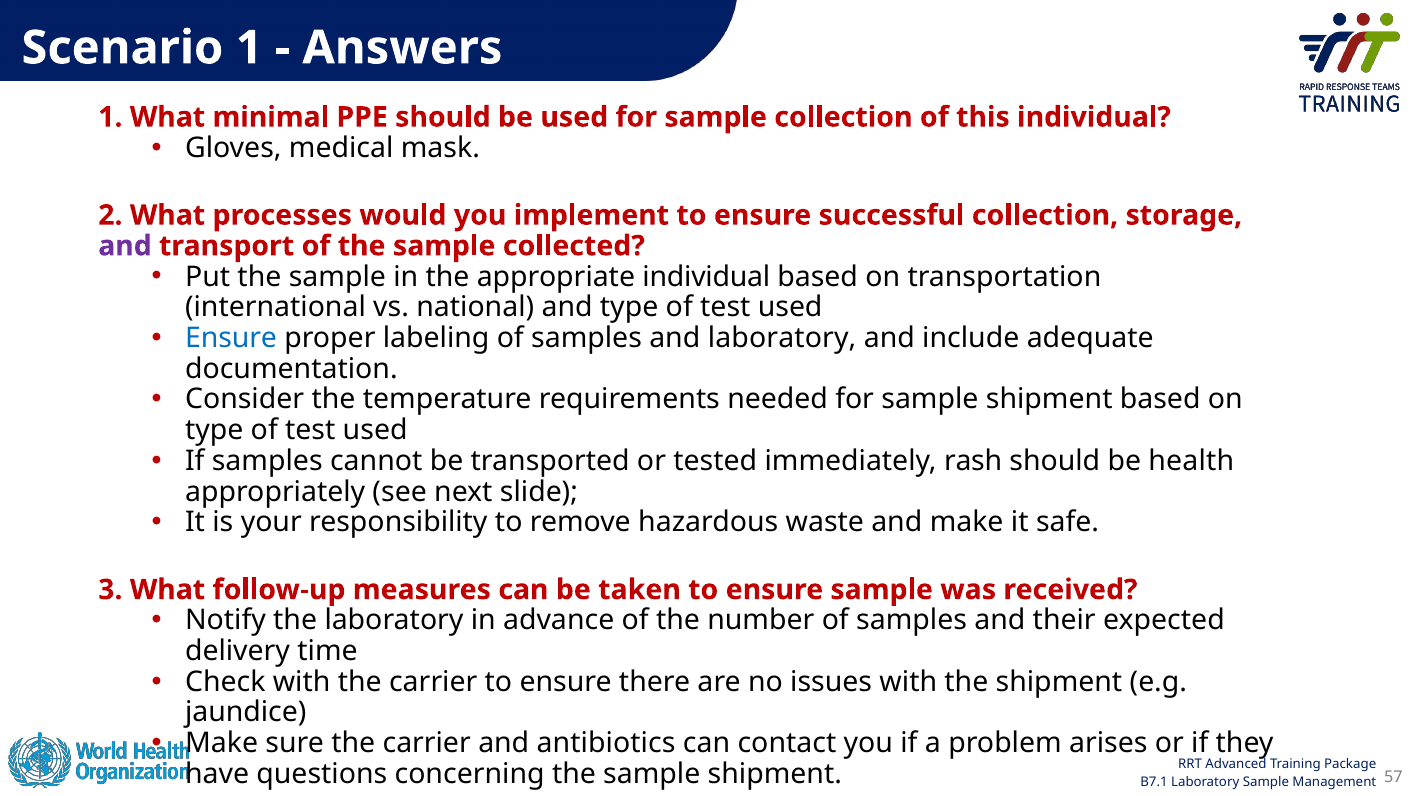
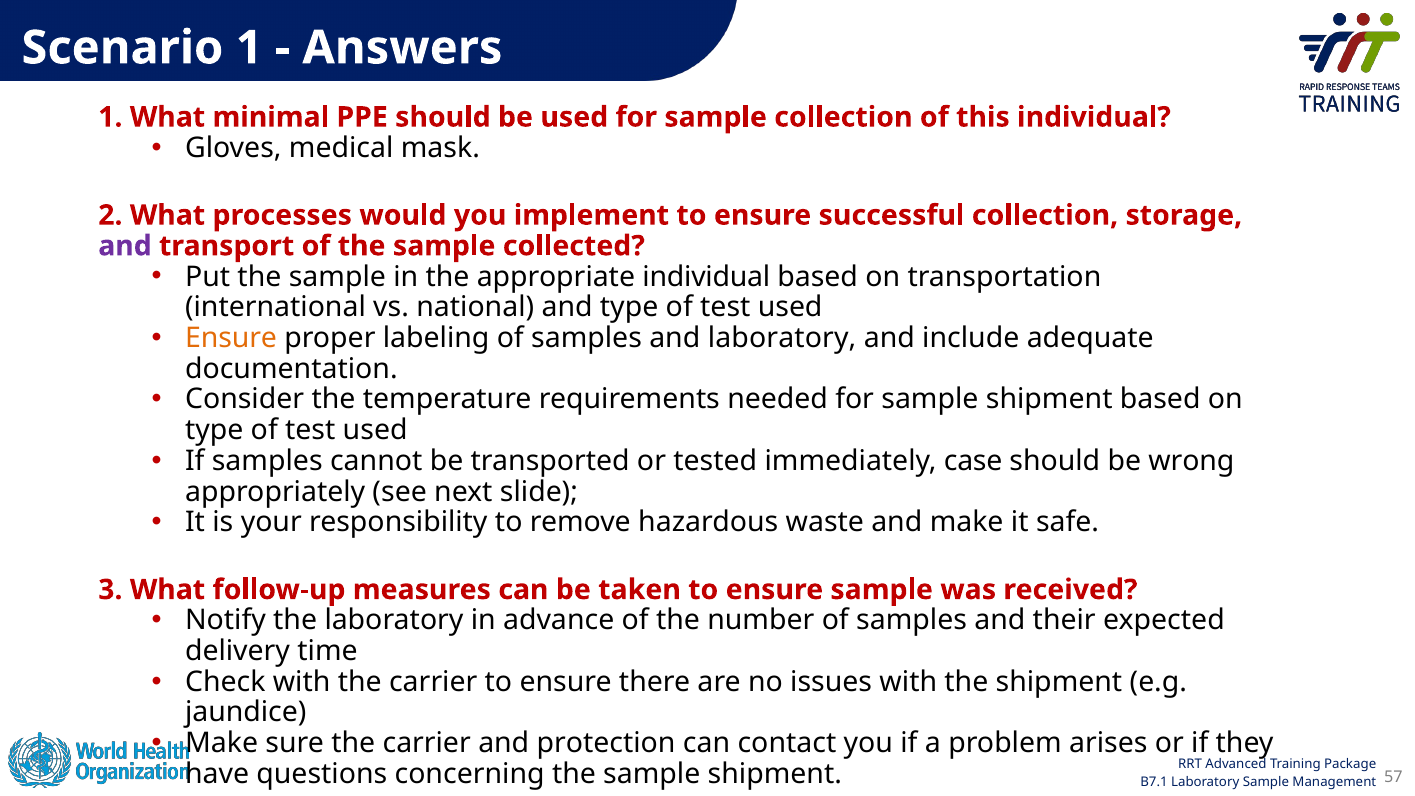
Ensure colour: blue -> orange (231, 338)
rash: rash -> case (973, 461)
health: health -> wrong (1191, 461)
antibiotics: antibiotics -> protection (606, 743)
